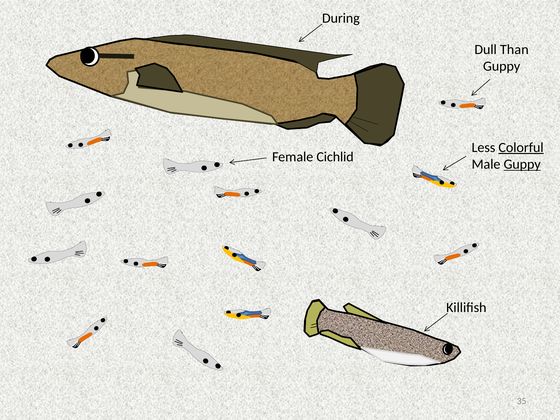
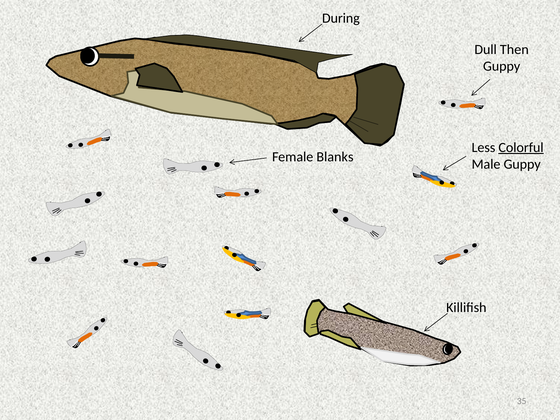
Than: Than -> Then (514, 49)
Cichlid: Cichlid -> Blanks (335, 157)
Guppy underline: present -> none (522, 164)
